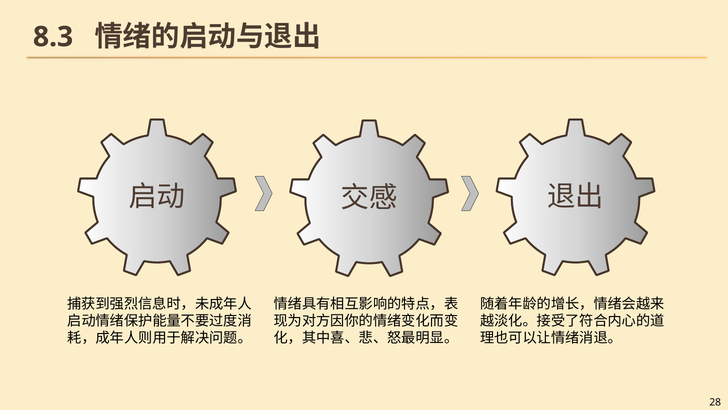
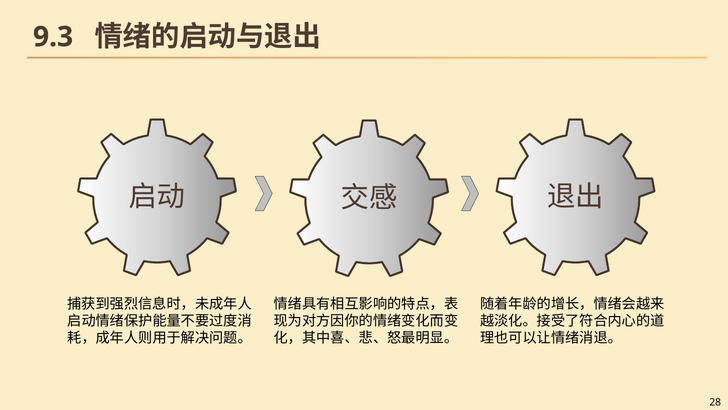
8.3: 8.3 -> 9.3 (53, 37)
